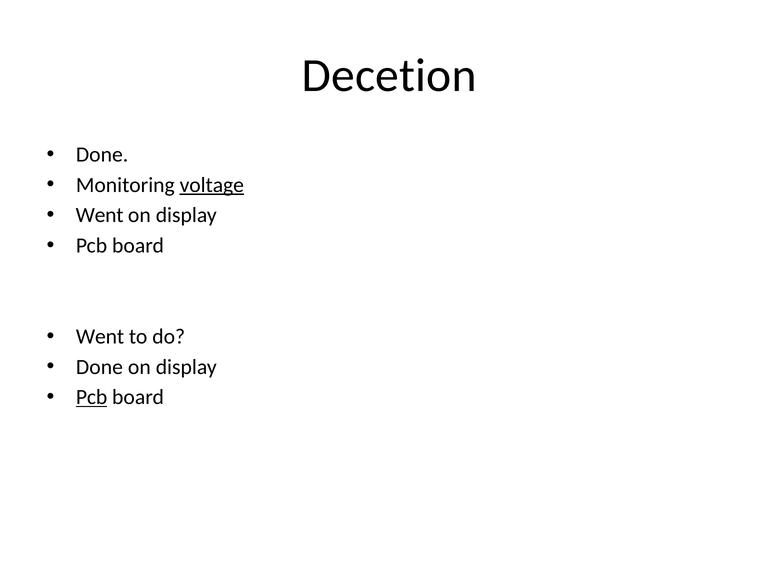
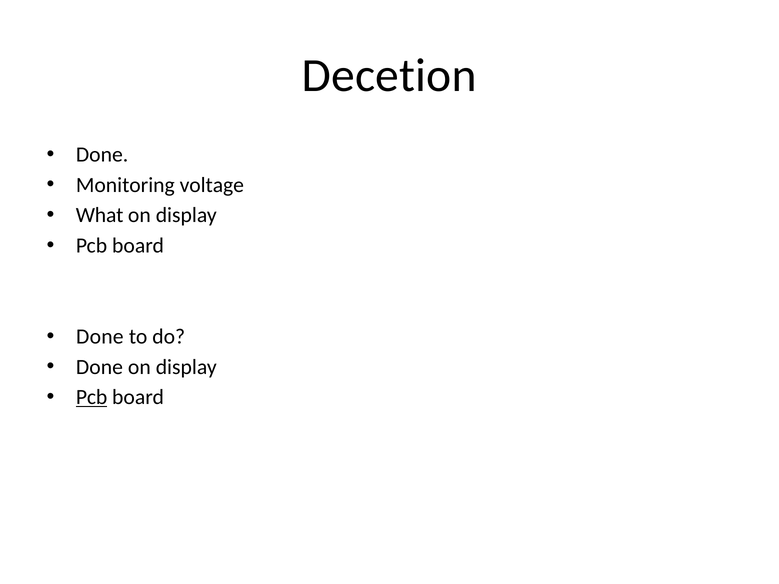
voltage underline: present -> none (212, 185)
Went: Went -> What (100, 215)
Went: Went -> Done (100, 337)
